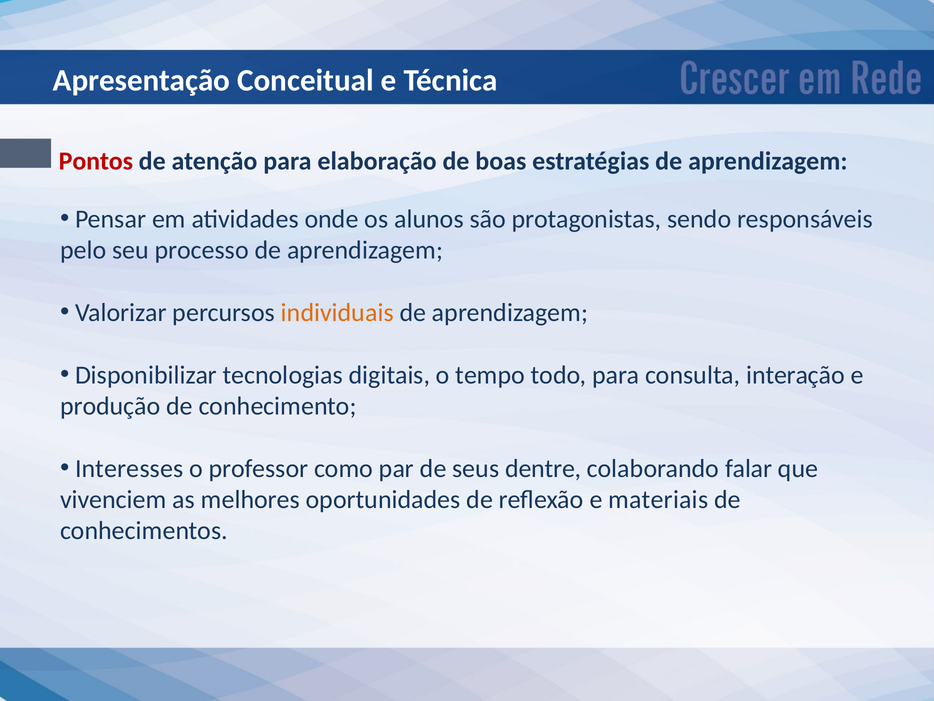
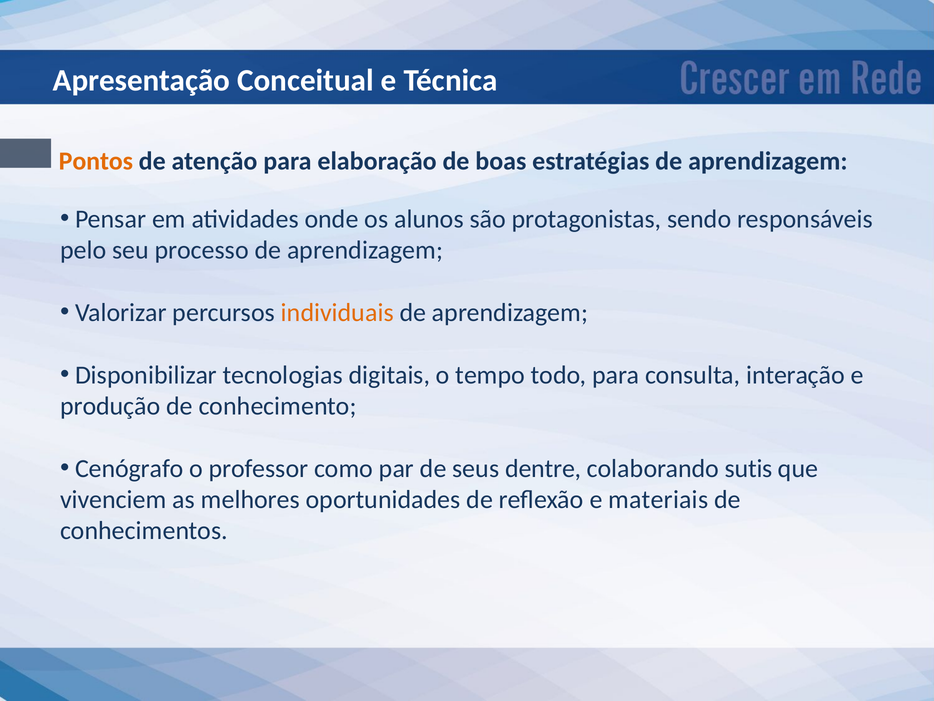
Pontos colour: red -> orange (96, 161)
Interesses: Interesses -> Cenógrafo (129, 468)
falar: falar -> sutis (749, 468)
